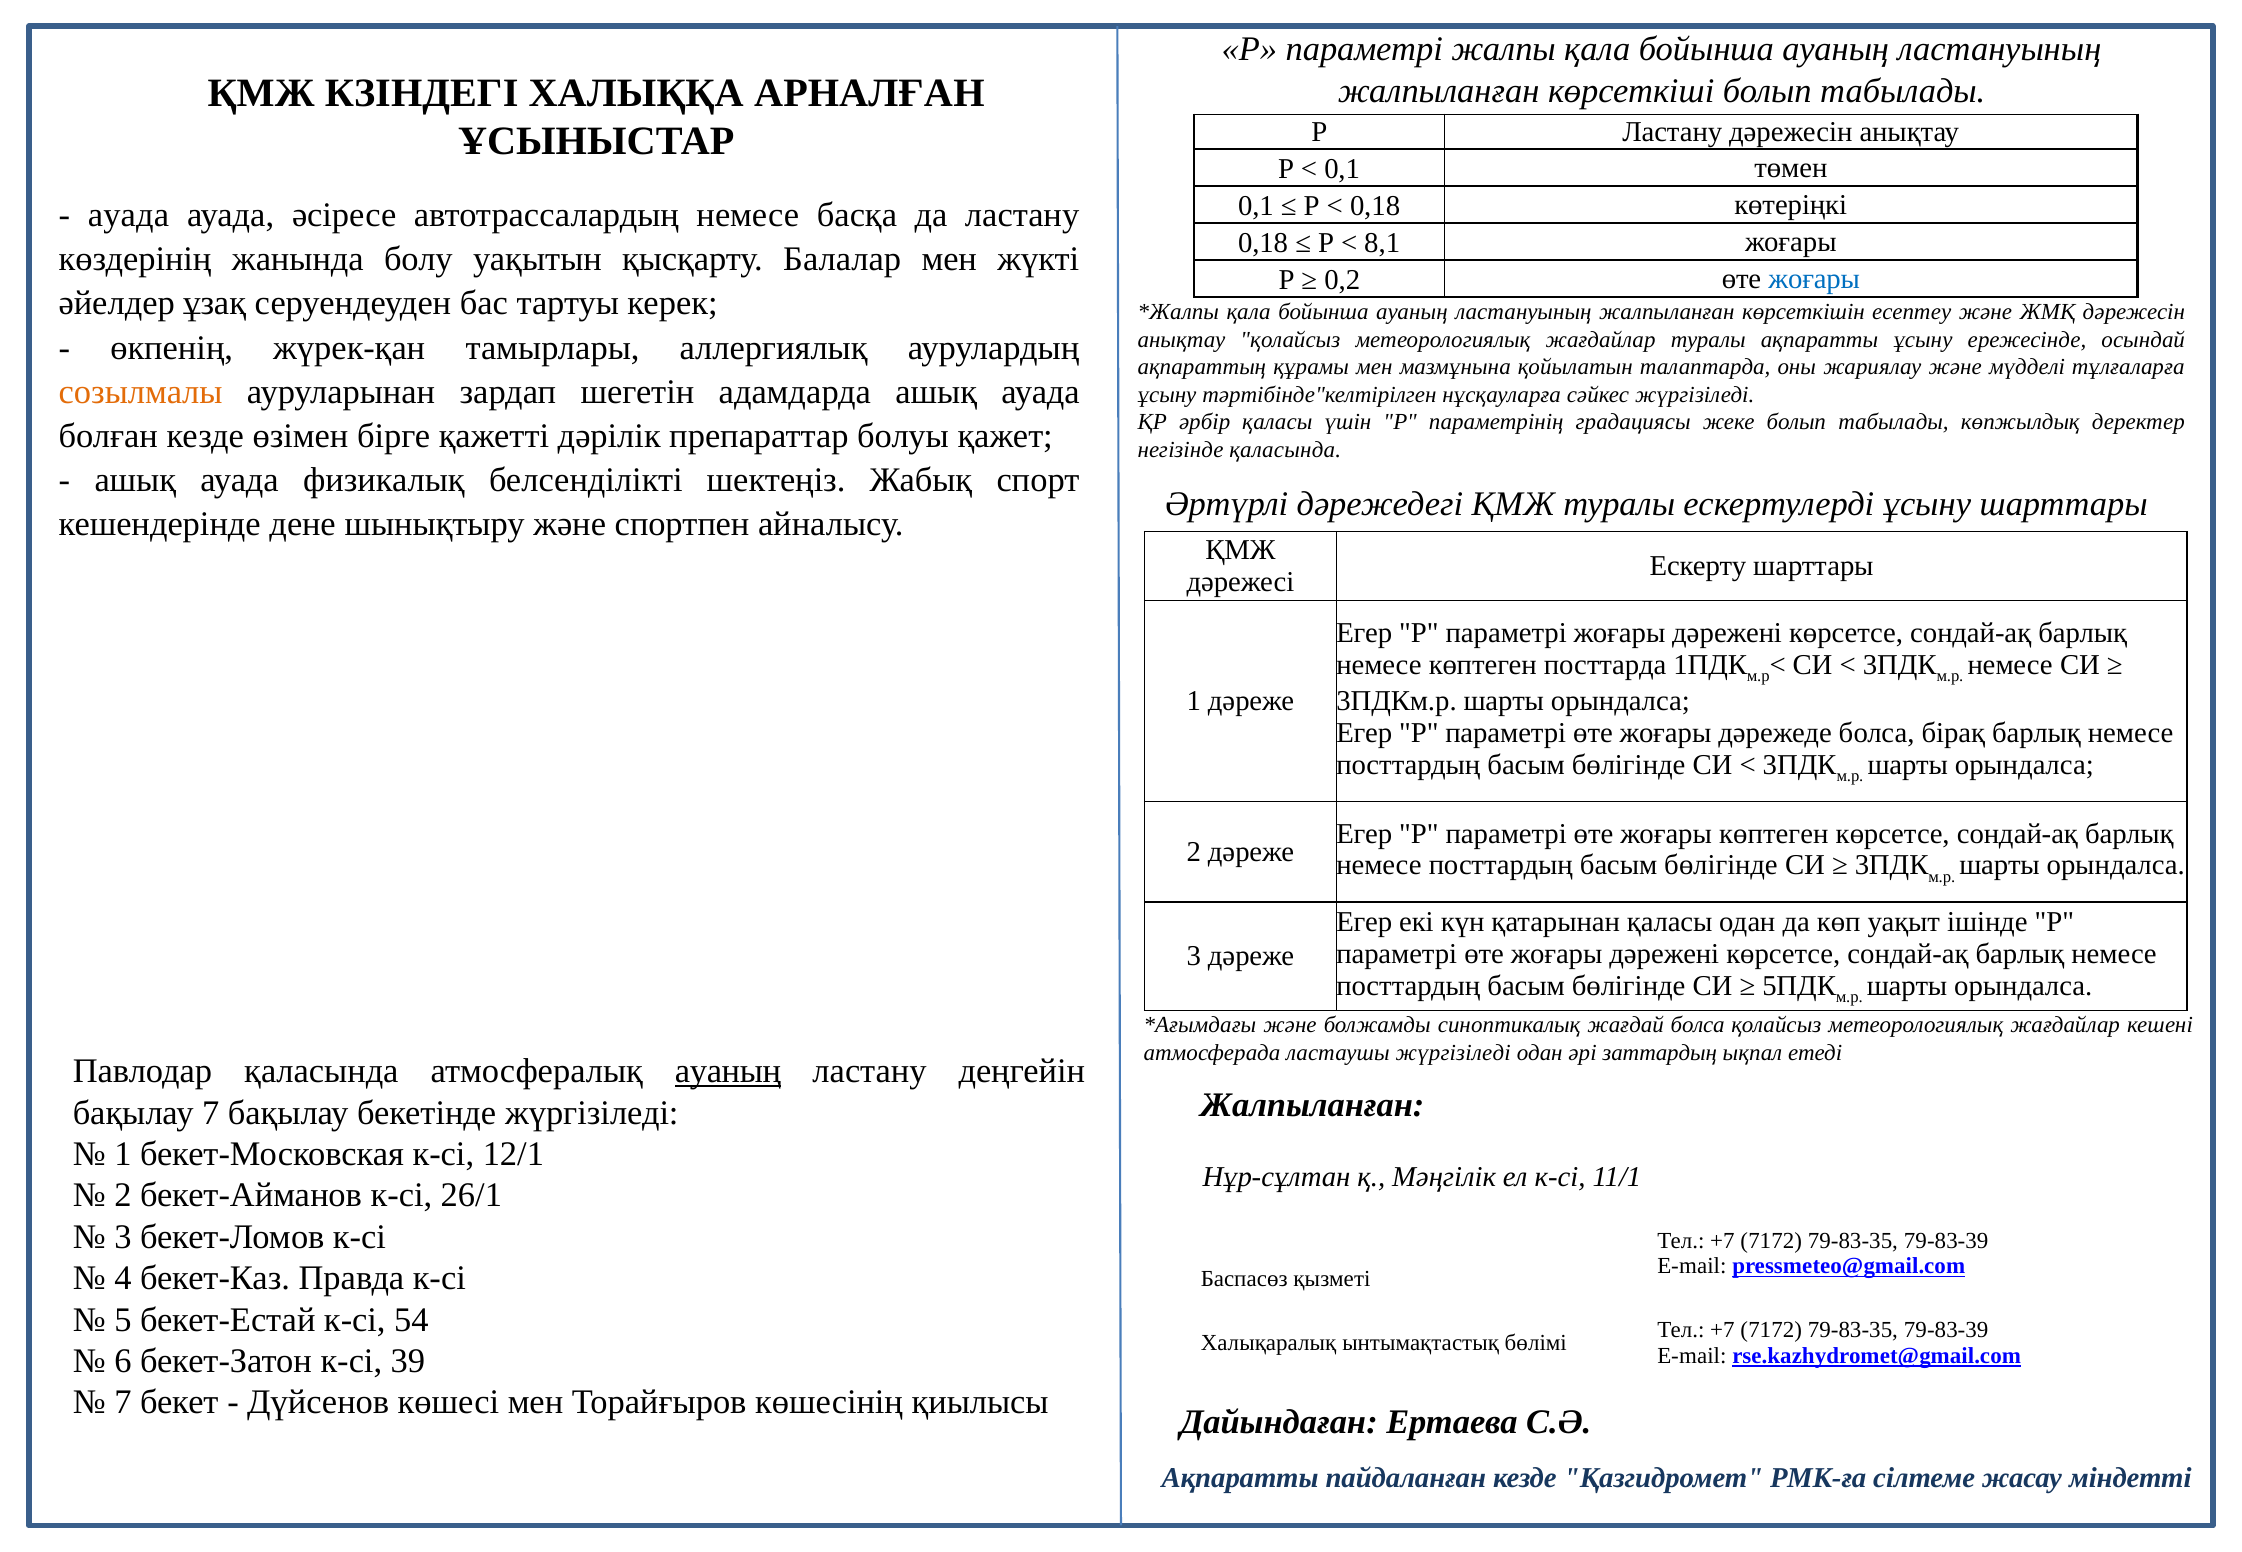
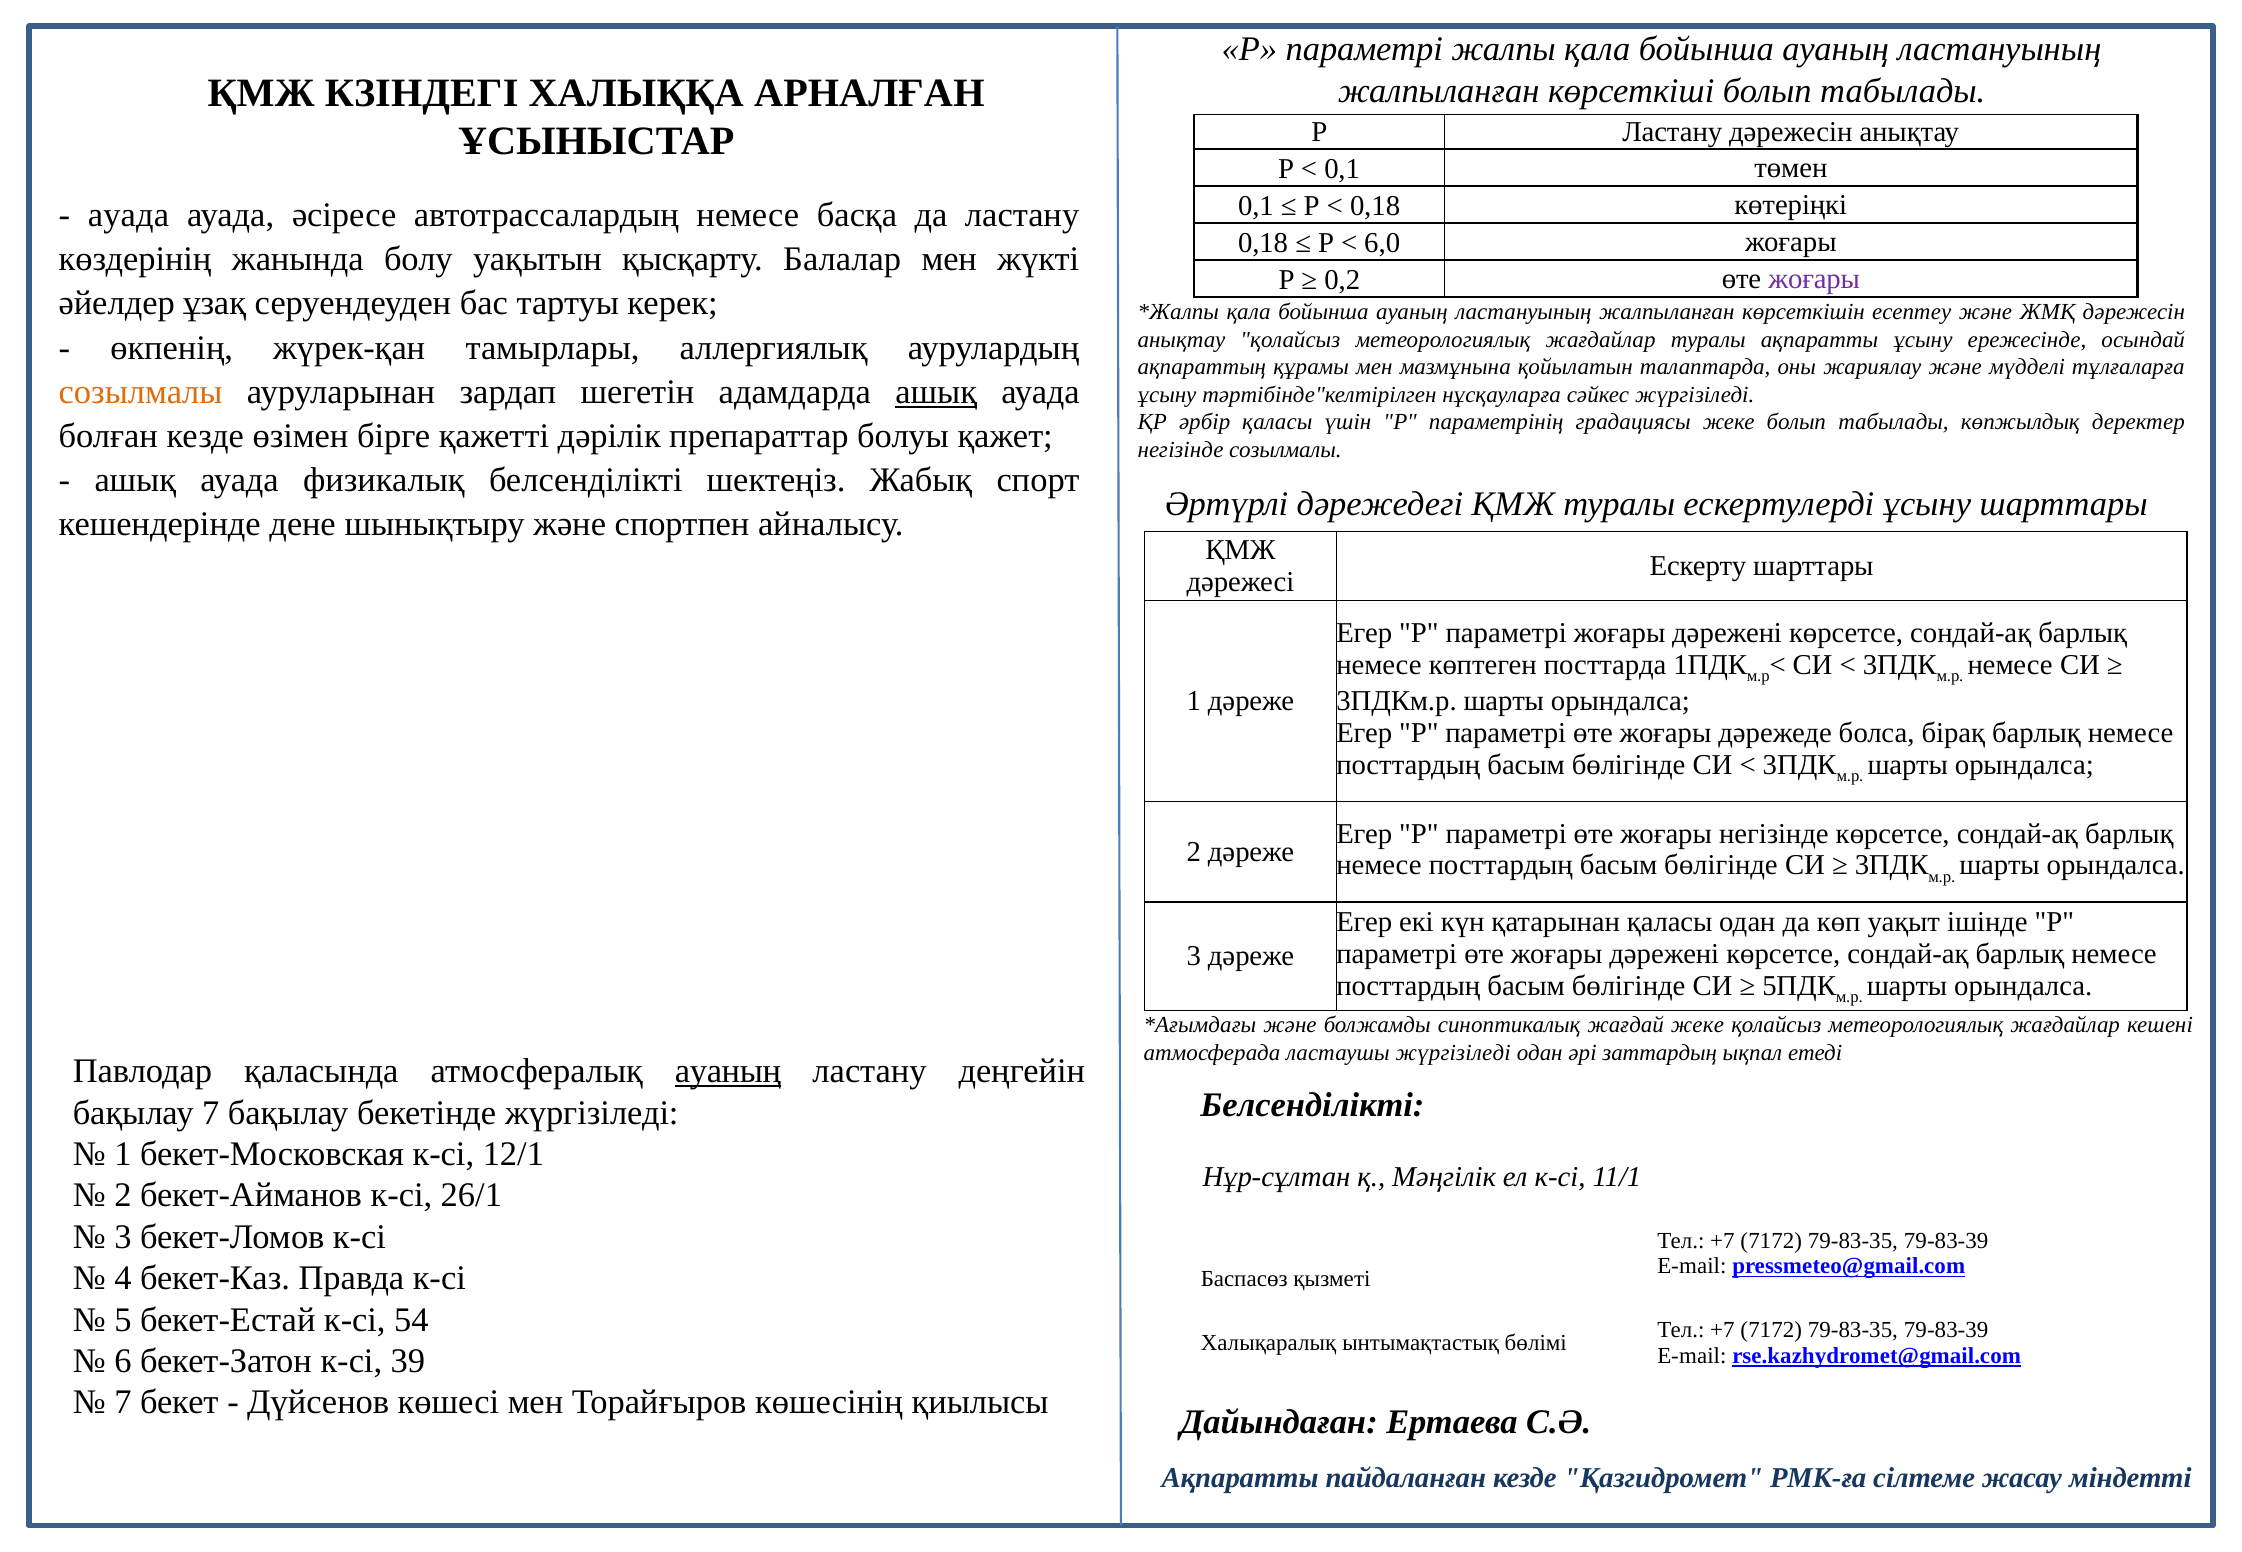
8,1: 8,1 -> 6,0 (1382, 243)
жоғары colour: blue -> purple (1814, 279)
ашық underline: none -> present (936, 392)
негізінде қаласында: қаласында -> созылмалы (1285, 450)
жоғары көптеген: көптеген -> негізінде (1774, 834)
жағдай болса: болса -> жеке (1697, 1025)
Жалпыланған: Жалпыланған -> Белсенділікті (1312, 1105)
